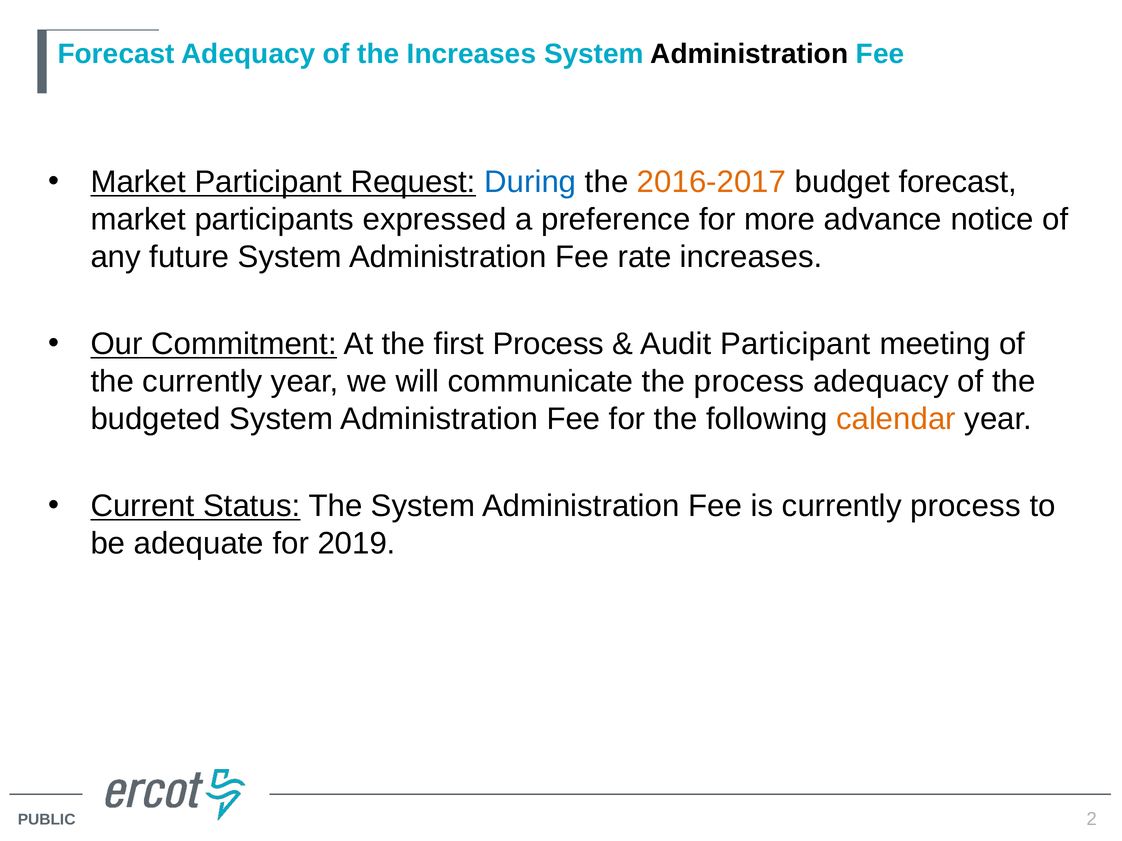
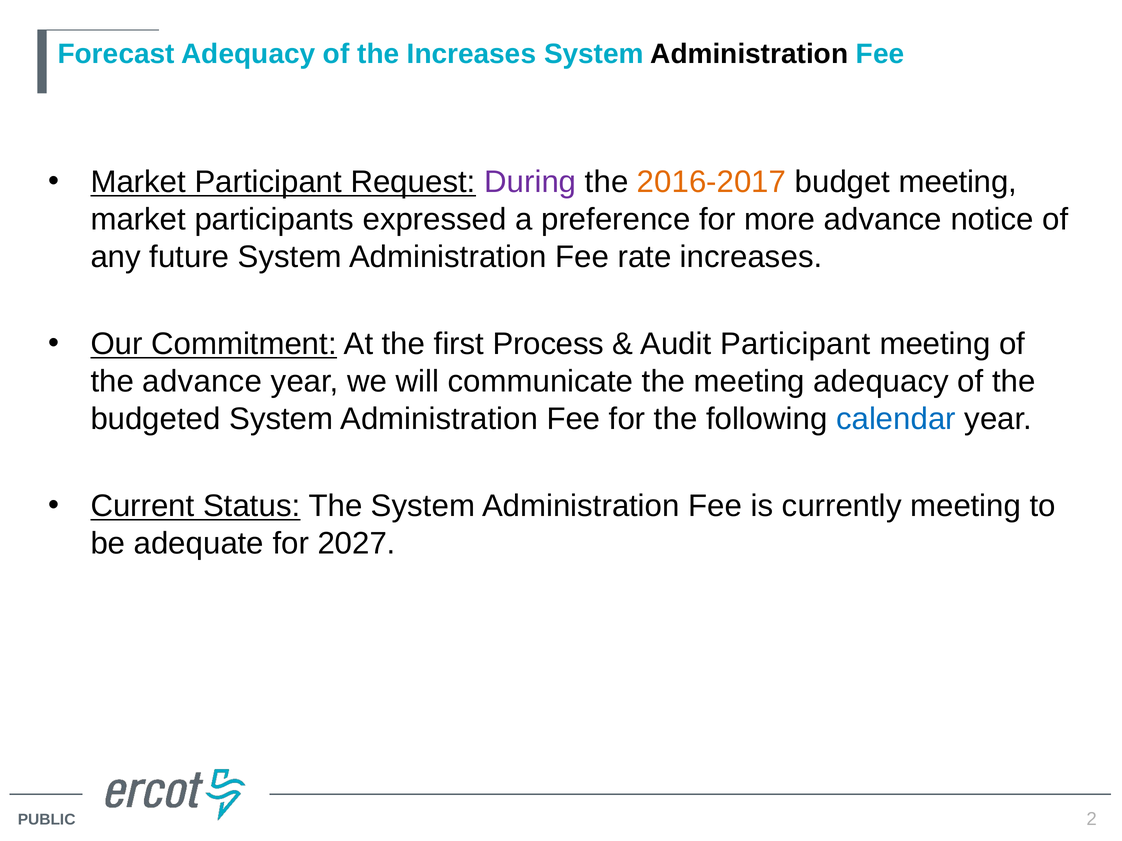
During colour: blue -> purple (530, 182)
budget forecast: forecast -> meeting (958, 182)
the currently: currently -> advance (202, 382)
the process: process -> meeting (749, 382)
calendar colour: orange -> blue (896, 419)
currently process: process -> meeting (966, 506)
2019: 2019 -> 2027 (357, 544)
